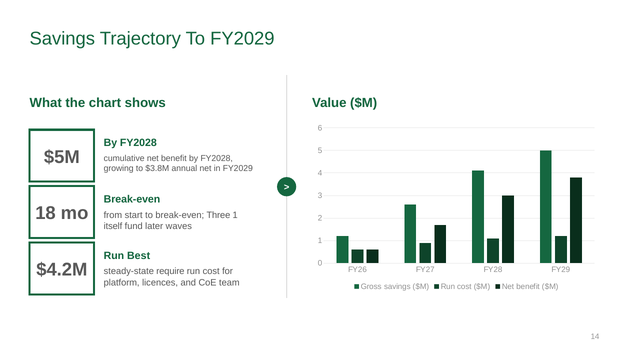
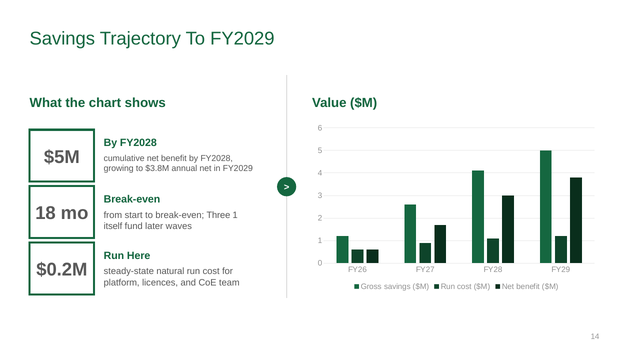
Best: Best -> Here (139, 255)
$4.2M: $4.2M -> $0.2M (62, 269)
require: require -> natural (170, 271)
